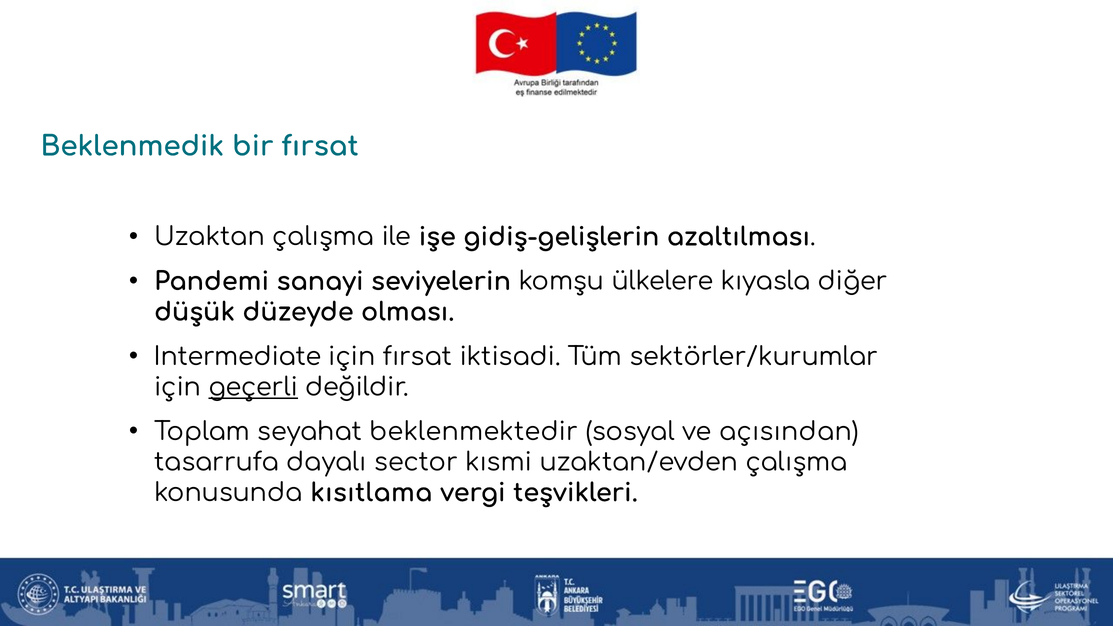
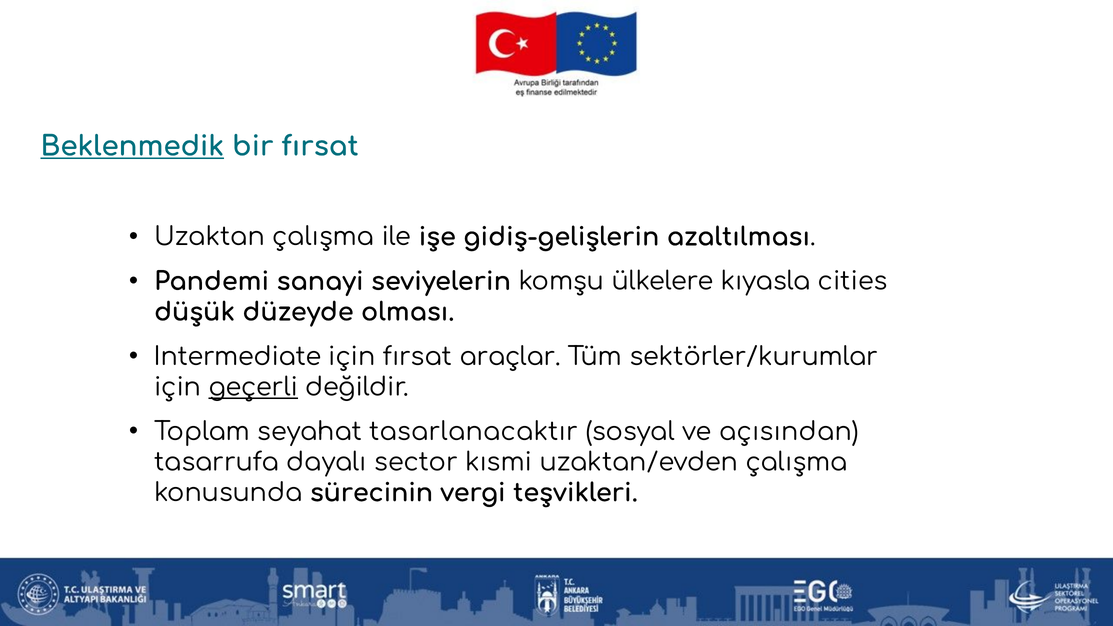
Beklenmedik underline: none -> present (132, 146)
diğer: diğer -> cities (853, 282)
iktisadi: iktisadi -> araçlar (510, 357)
beklenmektedir: beklenmektedir -> tasarlanacaktır (474, 432)
kısıtlama: kısıtlama -> sürecinin (372, 493)
